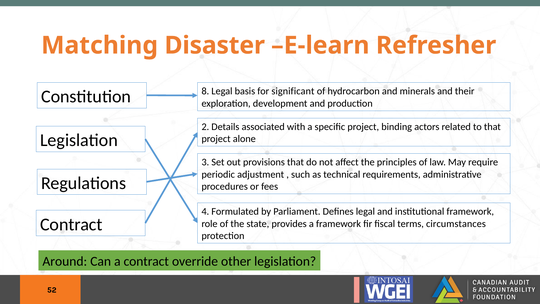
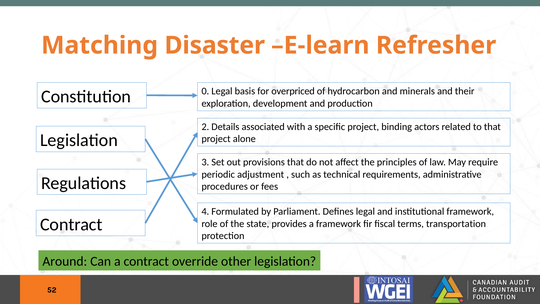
8: 8 -> 0 (205, 91)
significant: significant -> overpriced (293, 91)
circumstances: circumstances -> transportation (456, 224)
